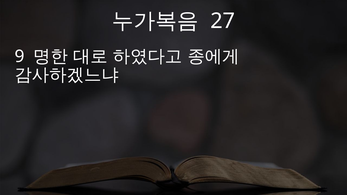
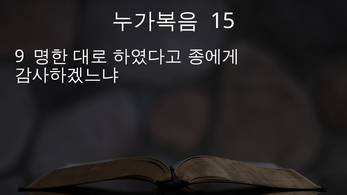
27: 27 -> 15 (223, 21)
